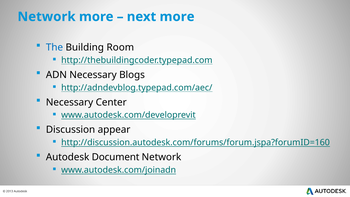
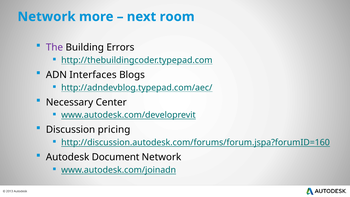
next more: more -> room (177, 17)
The colour: blue -> purple (54, 47)
Room: Room -> Errors (120, 47)
ADN Necessary: Necessary -> Interfaces (93, 75)
appear: appear -> pricing (114, 130)
